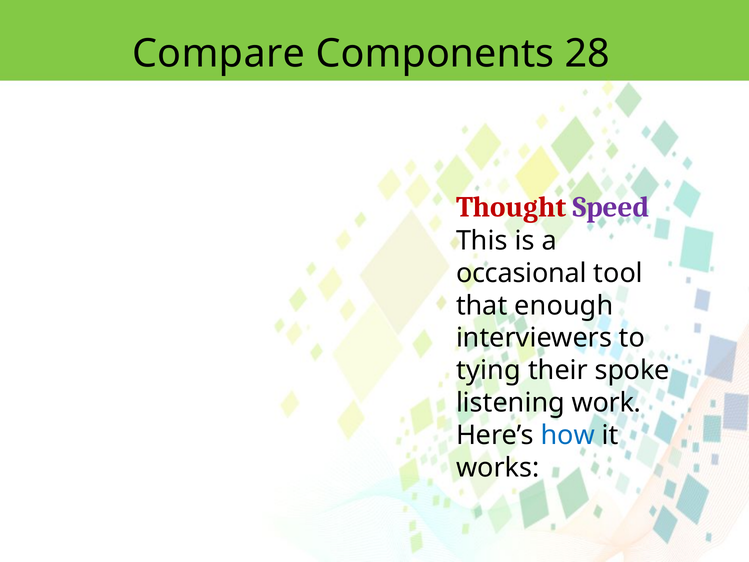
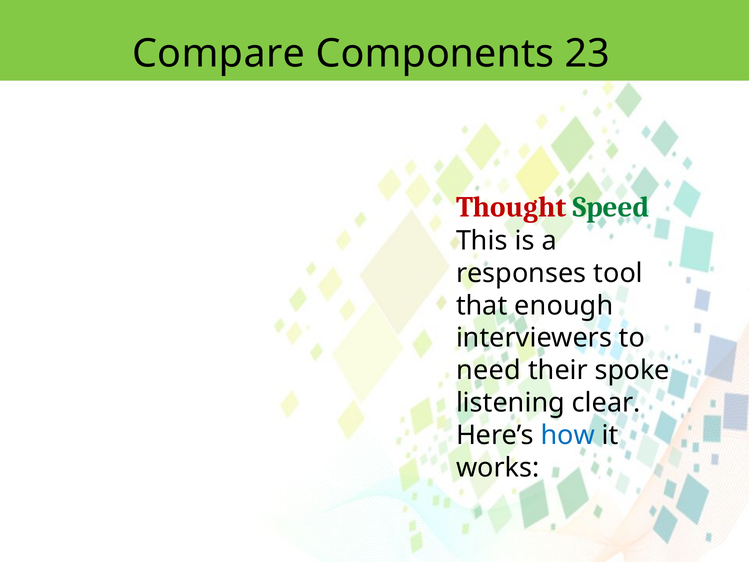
28: 28 -> 23 (587, 53)
Speed colour: purple -> green (611, 207)
occasional: occasional -> responses (521, 273)
tying: tying -> need (488, 370)
work: work -> clear (606, 403)
